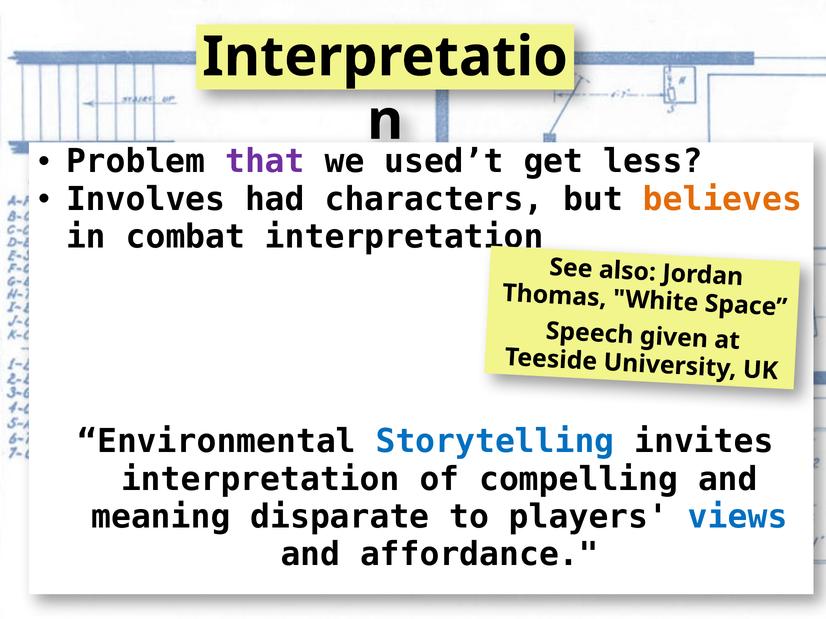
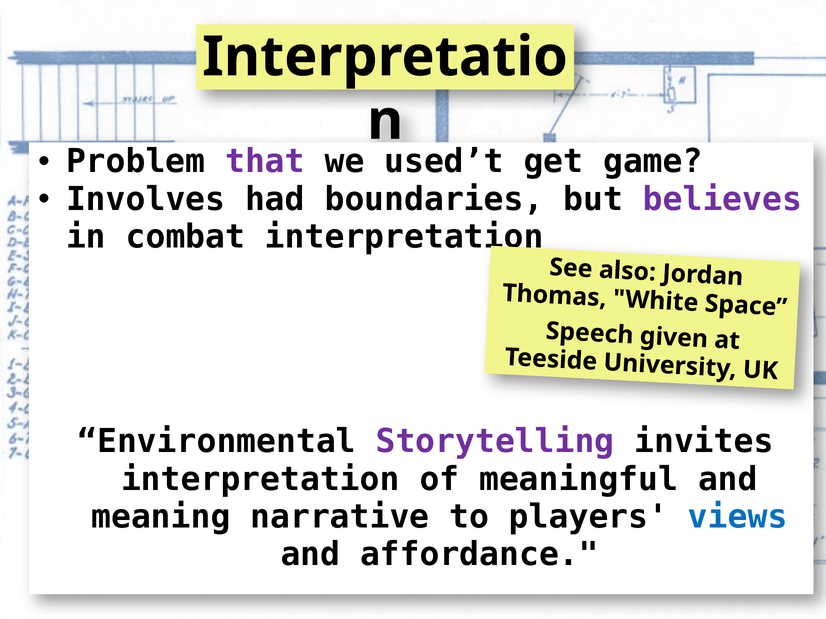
less: less -> game (653, 162)
characters: characters -> boundaries (434, 199)
believes colour: orange -> purple (722, 199)
Storytelling colour: blue -> purple (495, 442)
compelling: compelling -> meaningful (579, 480)
disparate: disparate -> narrative (340, 517)
